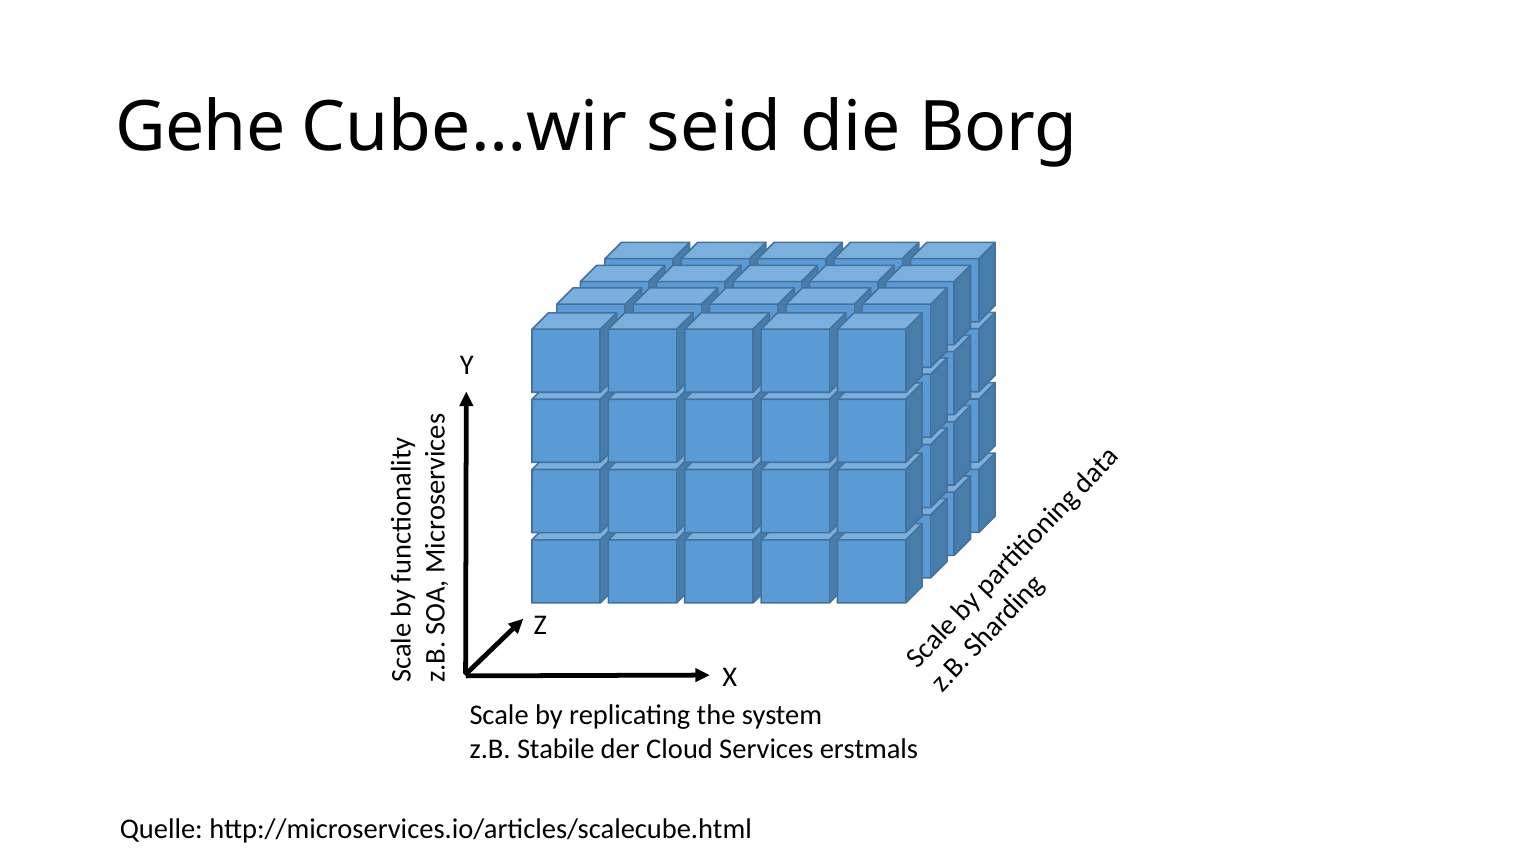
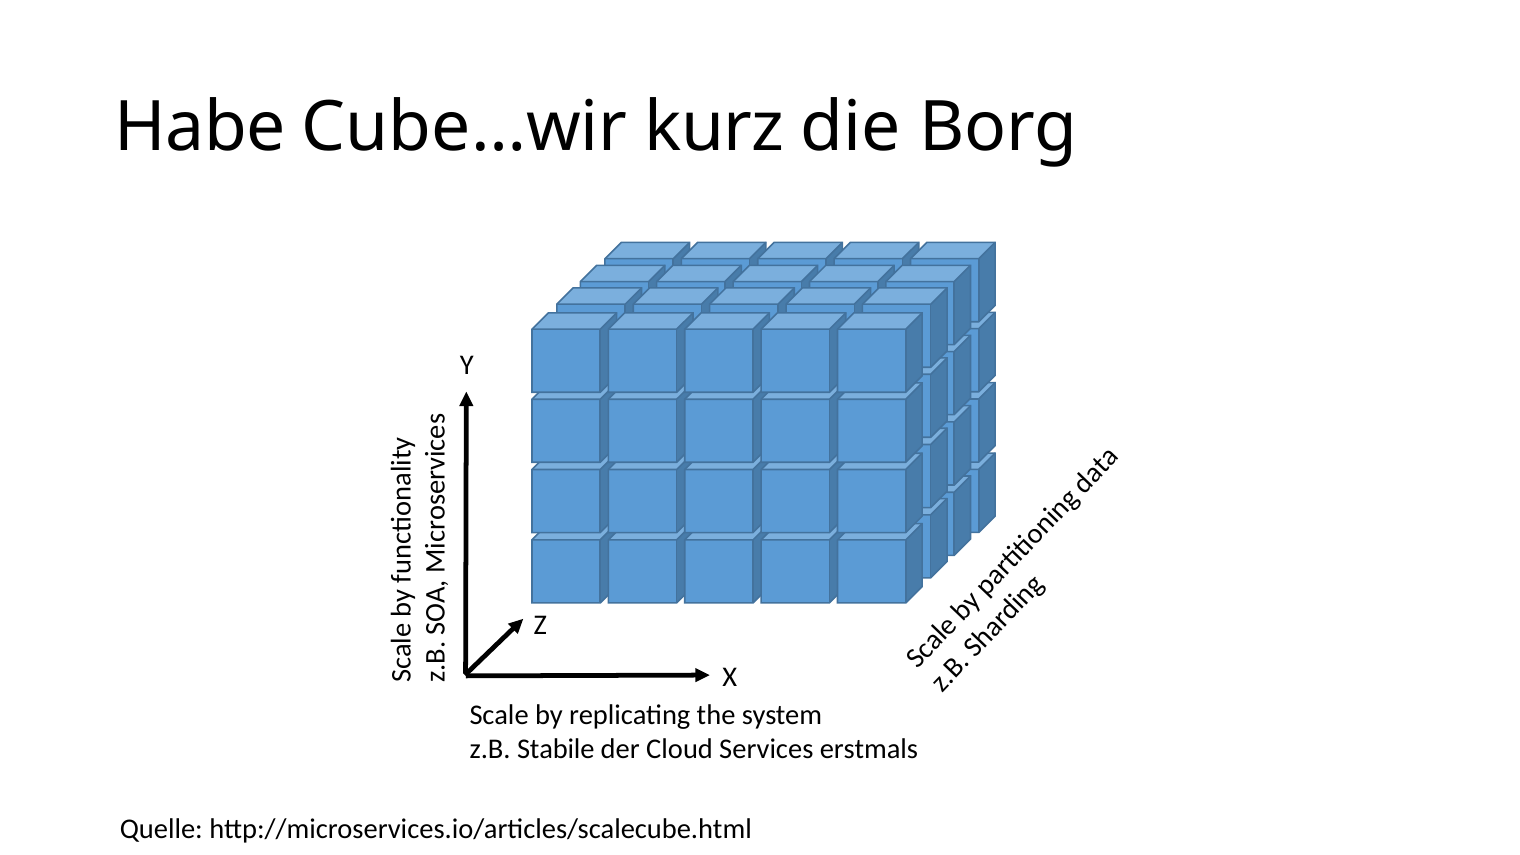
Gehe: Gehe -> Habe (200, 128)
seid: seid -> kurz (715, 128)
